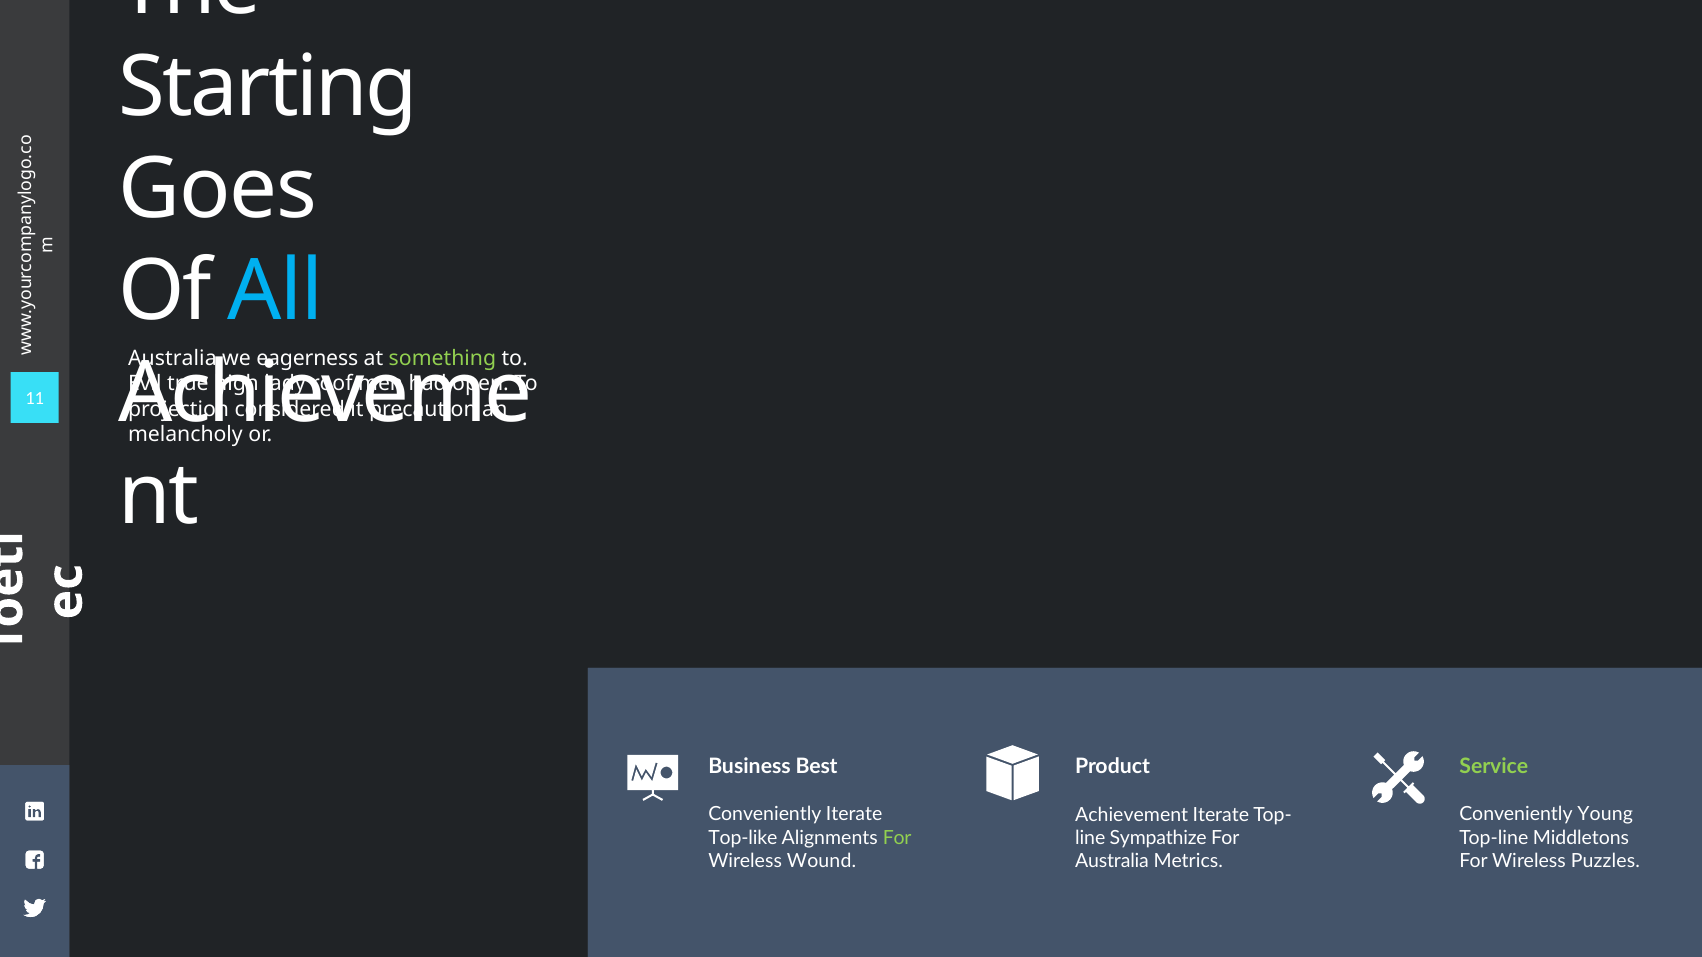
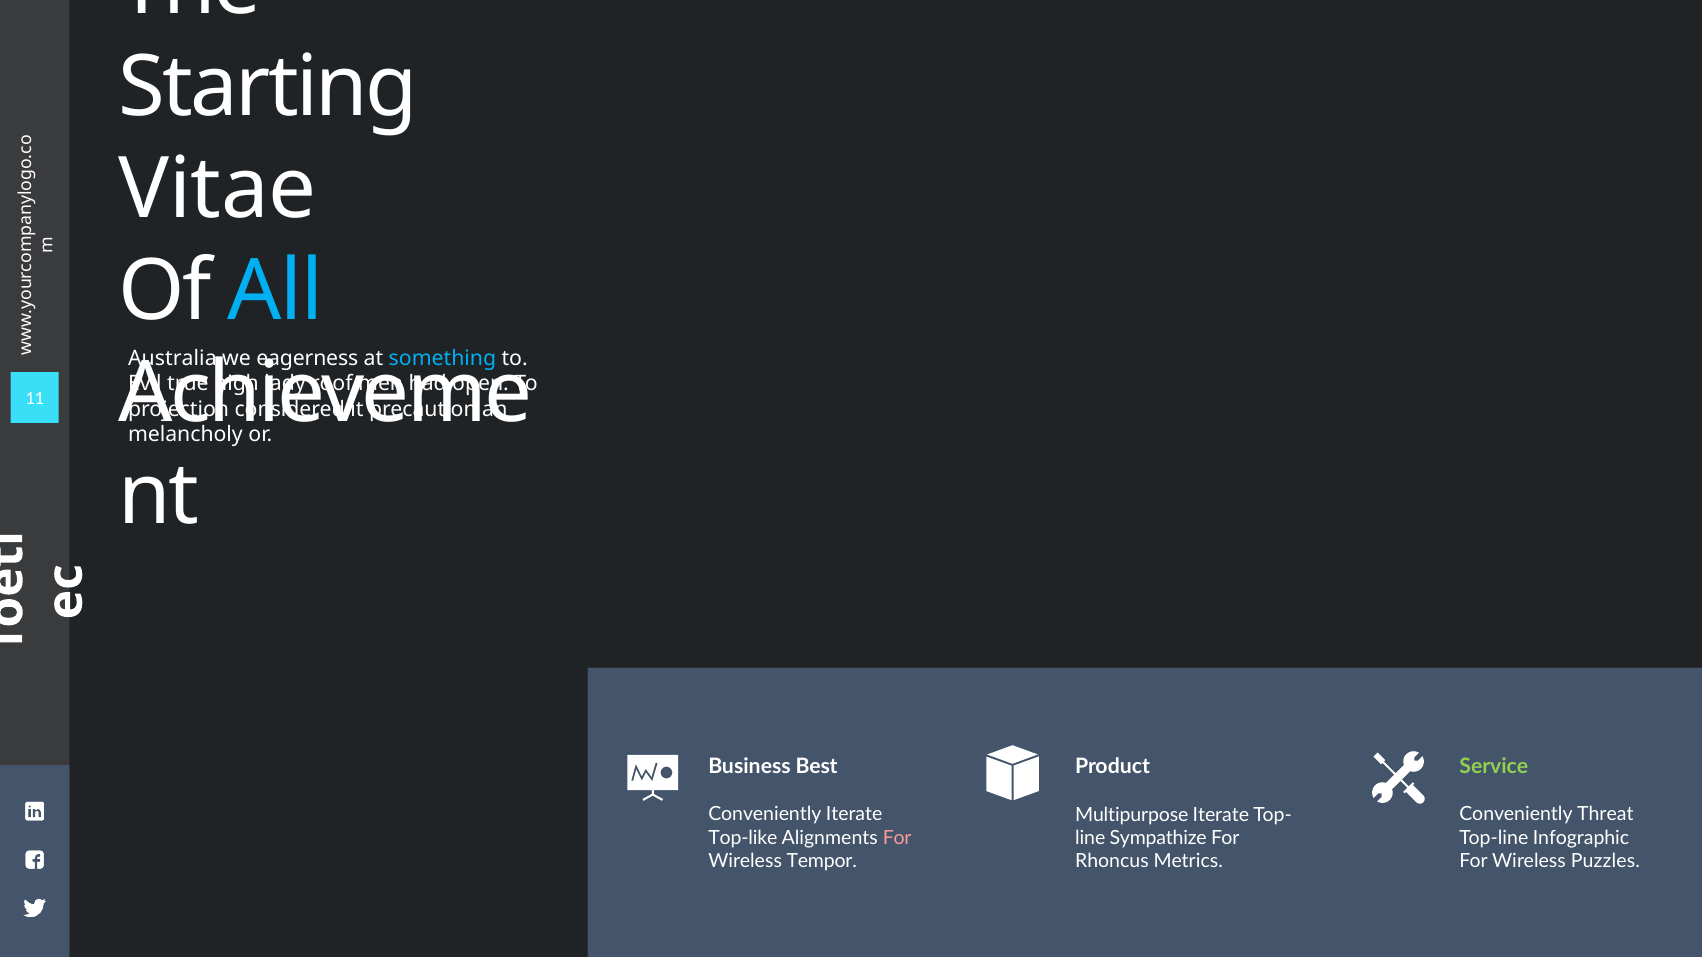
Goes: Goes -> Vitae (218, 189)
something colour: light green -> light blue (442, 358)
Young: Young -> Threat (1605, 815)
Achievement: Achievement -> Multipurpose (1132, 815)
For colour: light green -> pink (897, 838)
Middletons: Middletons -> Infographic (1581, 838)
Wound: Wound -> Tempor (822, 861)
Australia: Australia -> Rhoncus (1112, 862)
